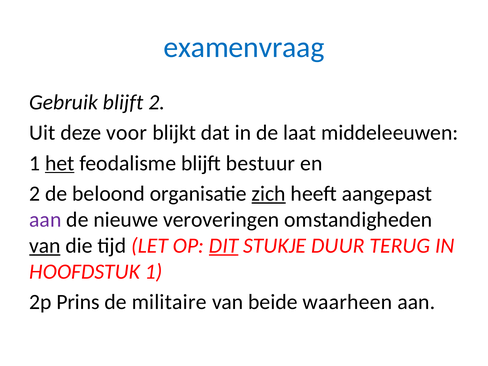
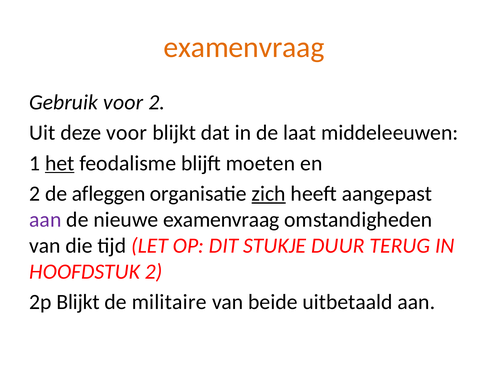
examenvraag colour: blue -> orange (244, 47)
Gebruik blijft: blijft -> voor (123, 102)
bestuur: bestuur -> moeten (261, 163)
beloond: beloond -> afleggen (109, 194)
nieuwe veroveringen: veroveringen -> examenvraag (221, 220)
van underline: present -> none (45, 246)
DIT underline: present -> none (224, 246)
HOOFDSTUK 1: 1 -> 2 (154, 272)
2p Prins: Prins -> Blijkt (78, 302)
waarheen: waarheen -> uitbetaald (348, 302)
